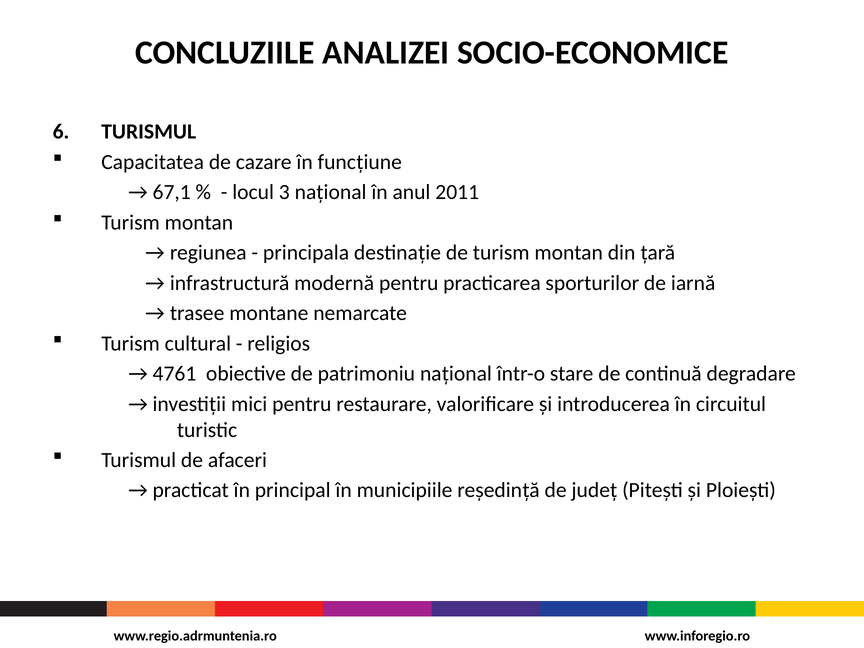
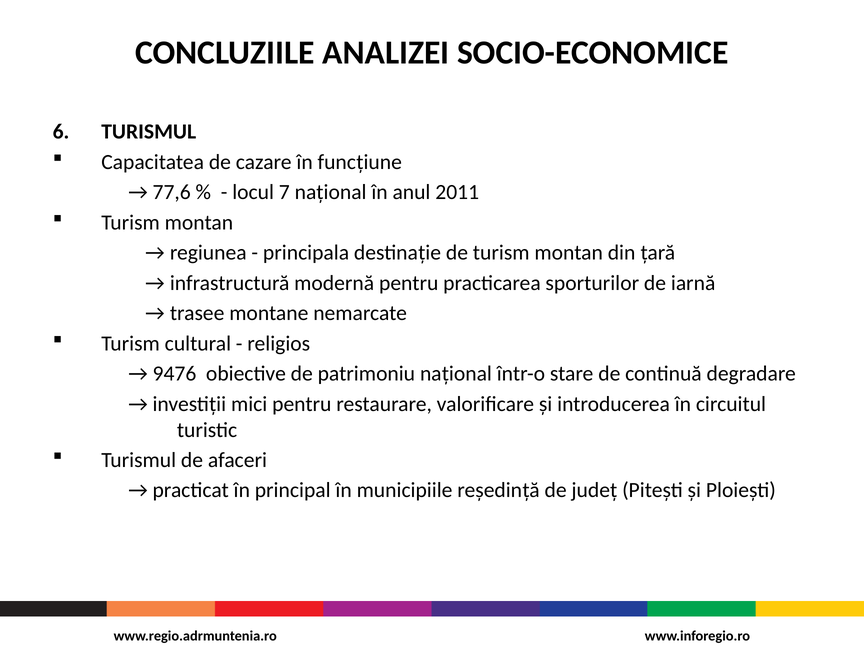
67,1: 67,1 -> 77,6 (172, 192)
3: 3 -> 7 (284, 192)
4761: 4761 -> 9476 (174, 374)
